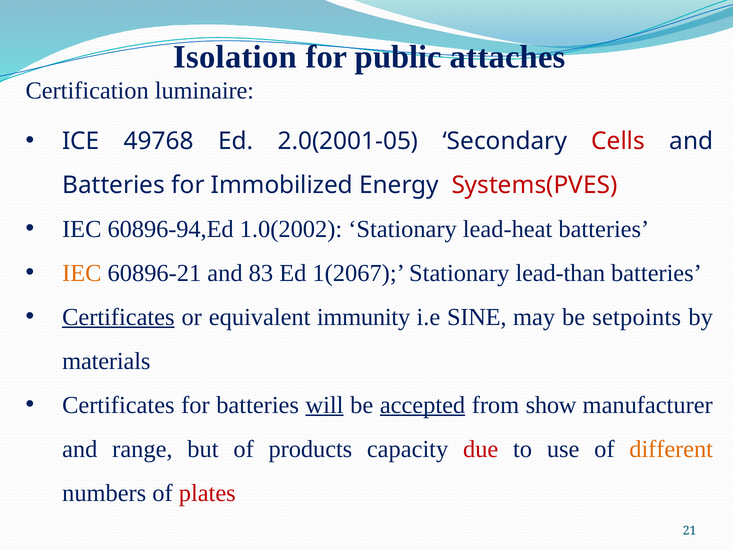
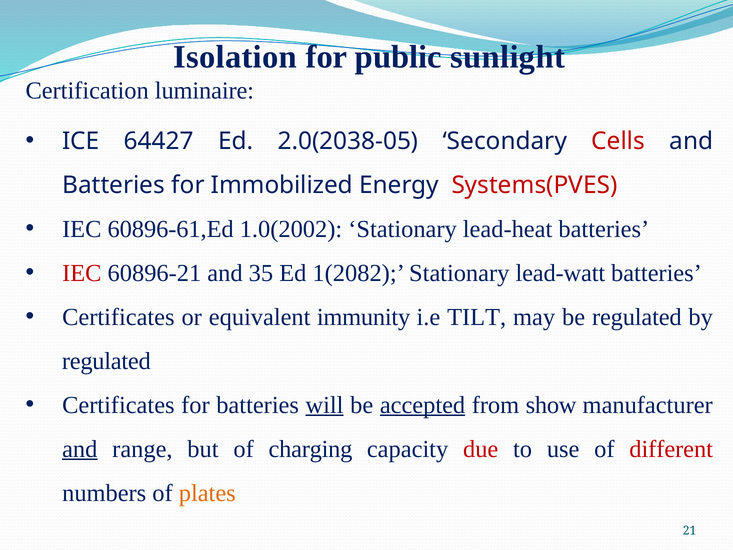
attaches: attaches -> sunlight (508, 57)
49768: 49768 -> 64427 (159, 141)
2.0(2001-05: 2.0(2001-05 -> 2.0(2038-05 (348, 141)
60896-94,Ed: 60896-94,Ed -> 60896-61,Ed (171, 229)
IEC colour: orange -> red (82, 273)
83: 83 -> 35 (261, 273)
1(2067: 1(2067 -> 1(2082 (359, 273)
lead-than: lead-than -> lead-watt (560, 273)
Certificates underline: present -> none (118, 317)
SINE: SINE -> TILT (477, 317)
be setpoints: setpoints -> regulated (637, 317)
materials: materials -> regulated (106, 361)
and underline: none -> present (80, 449)
products: products -> charging (310, 449)
different colour: orange -> red (671, 449)
plates colour: red -> orange (207, 493)
